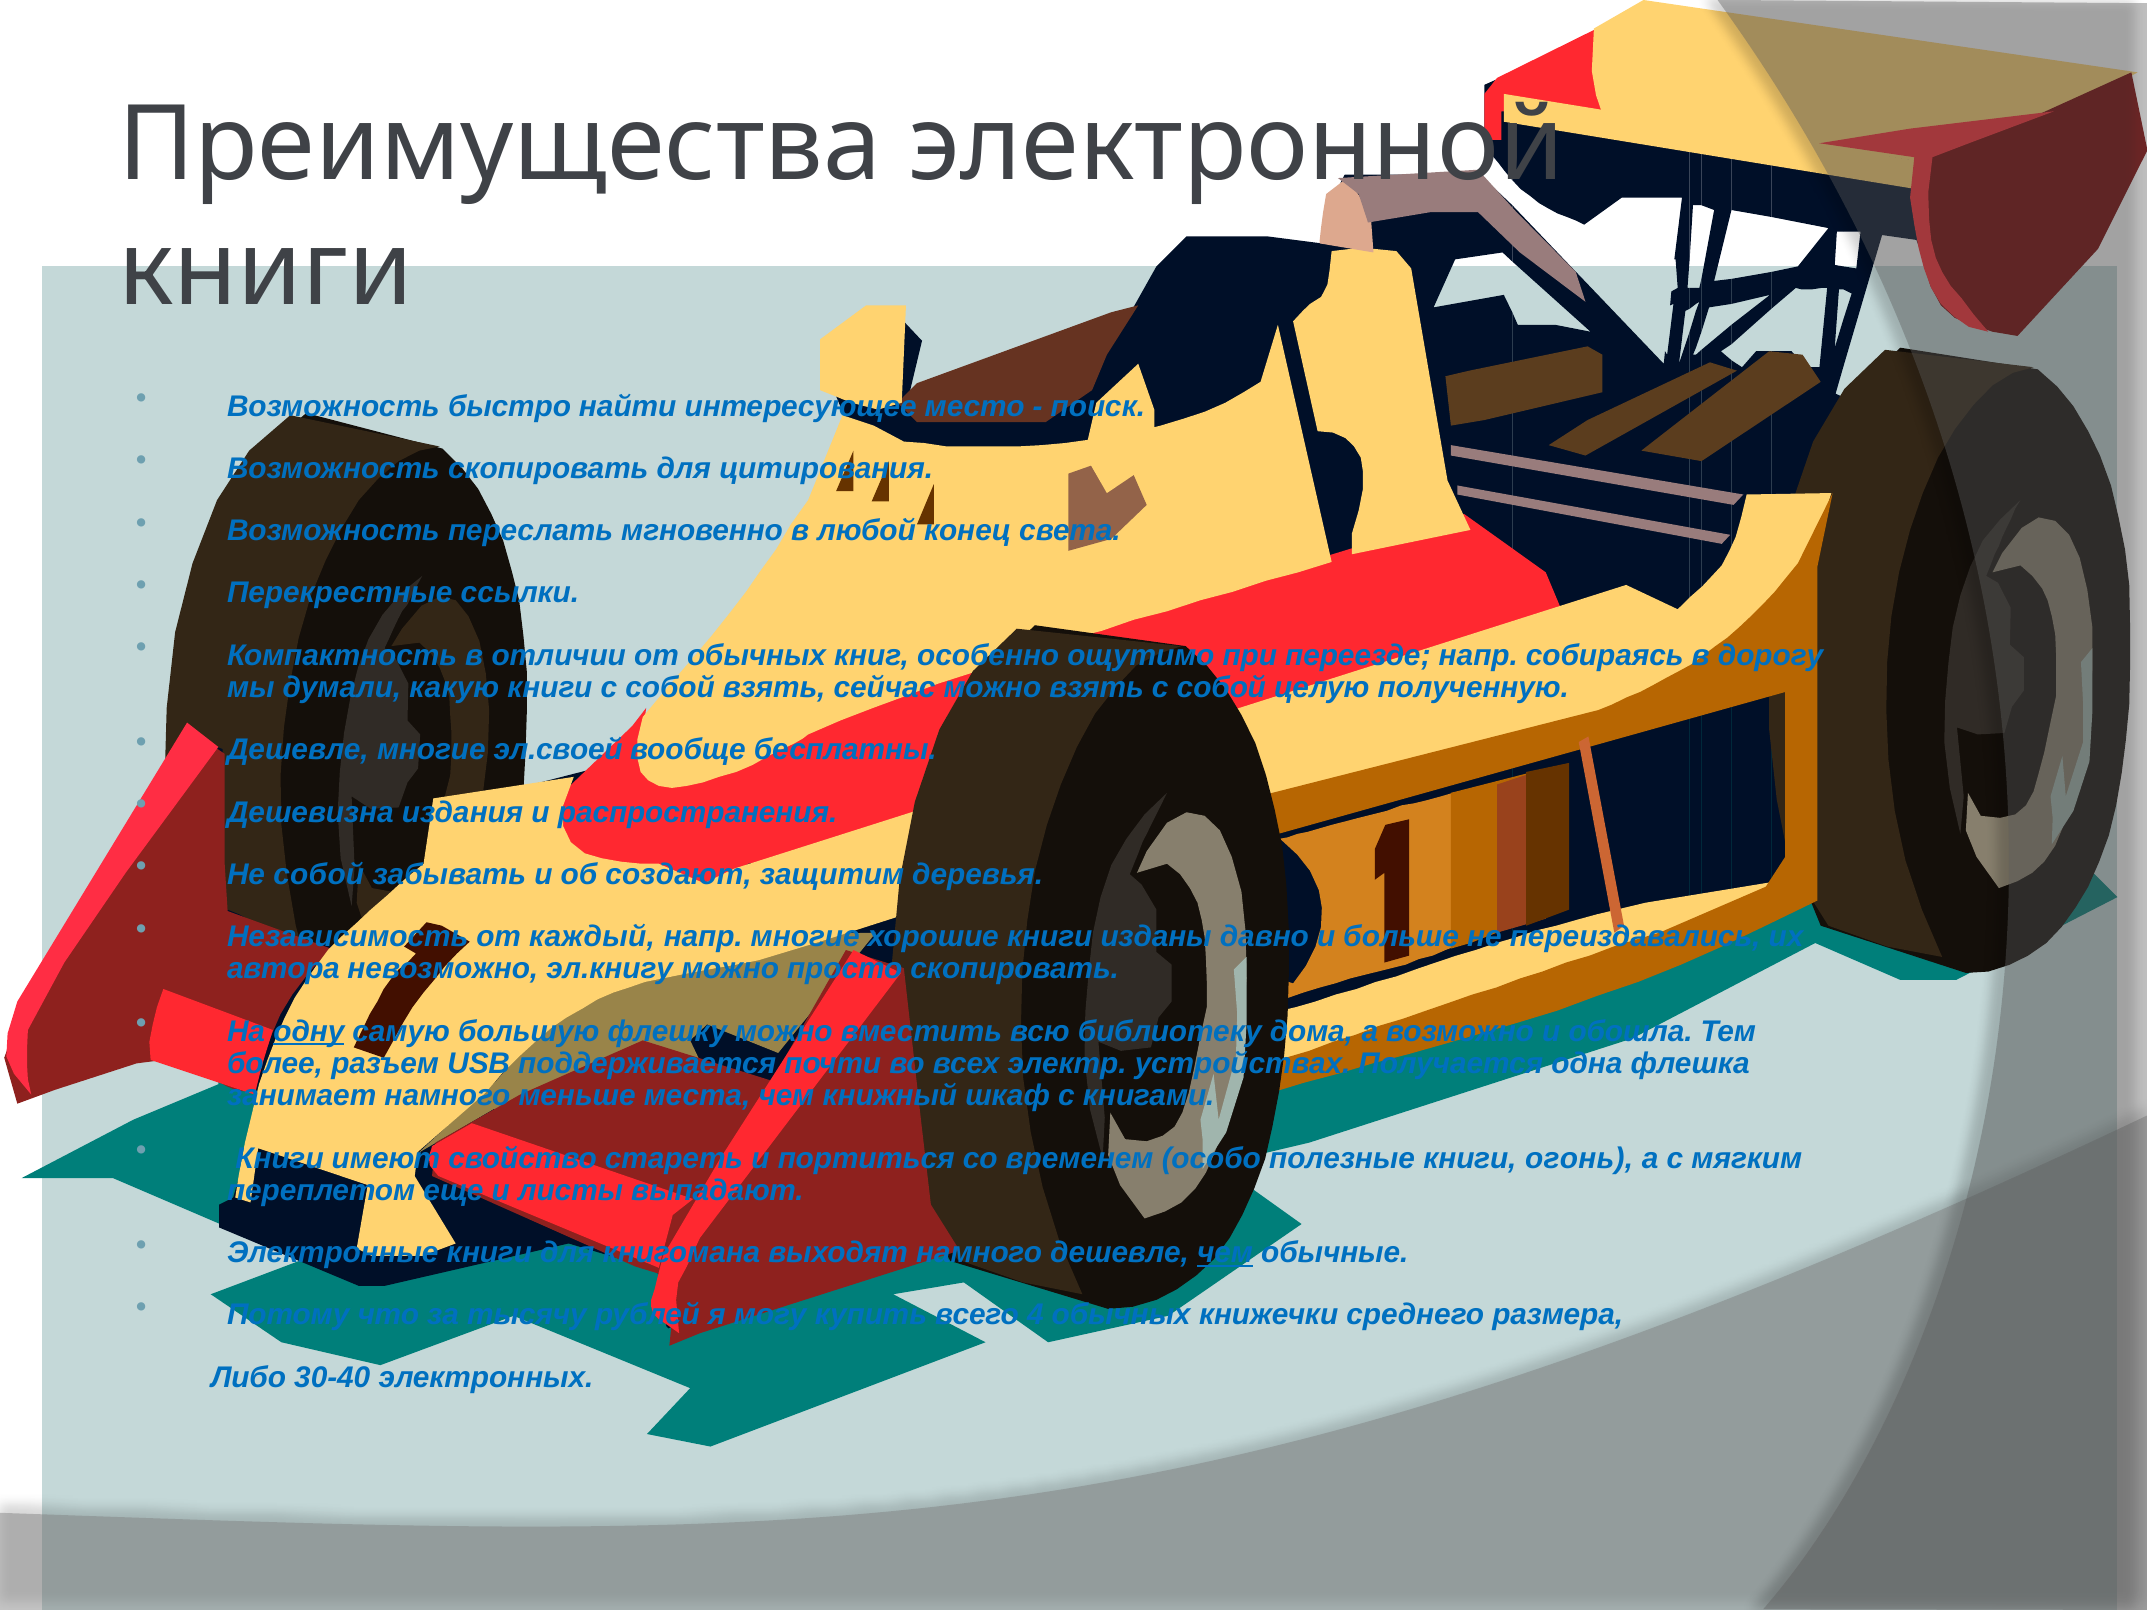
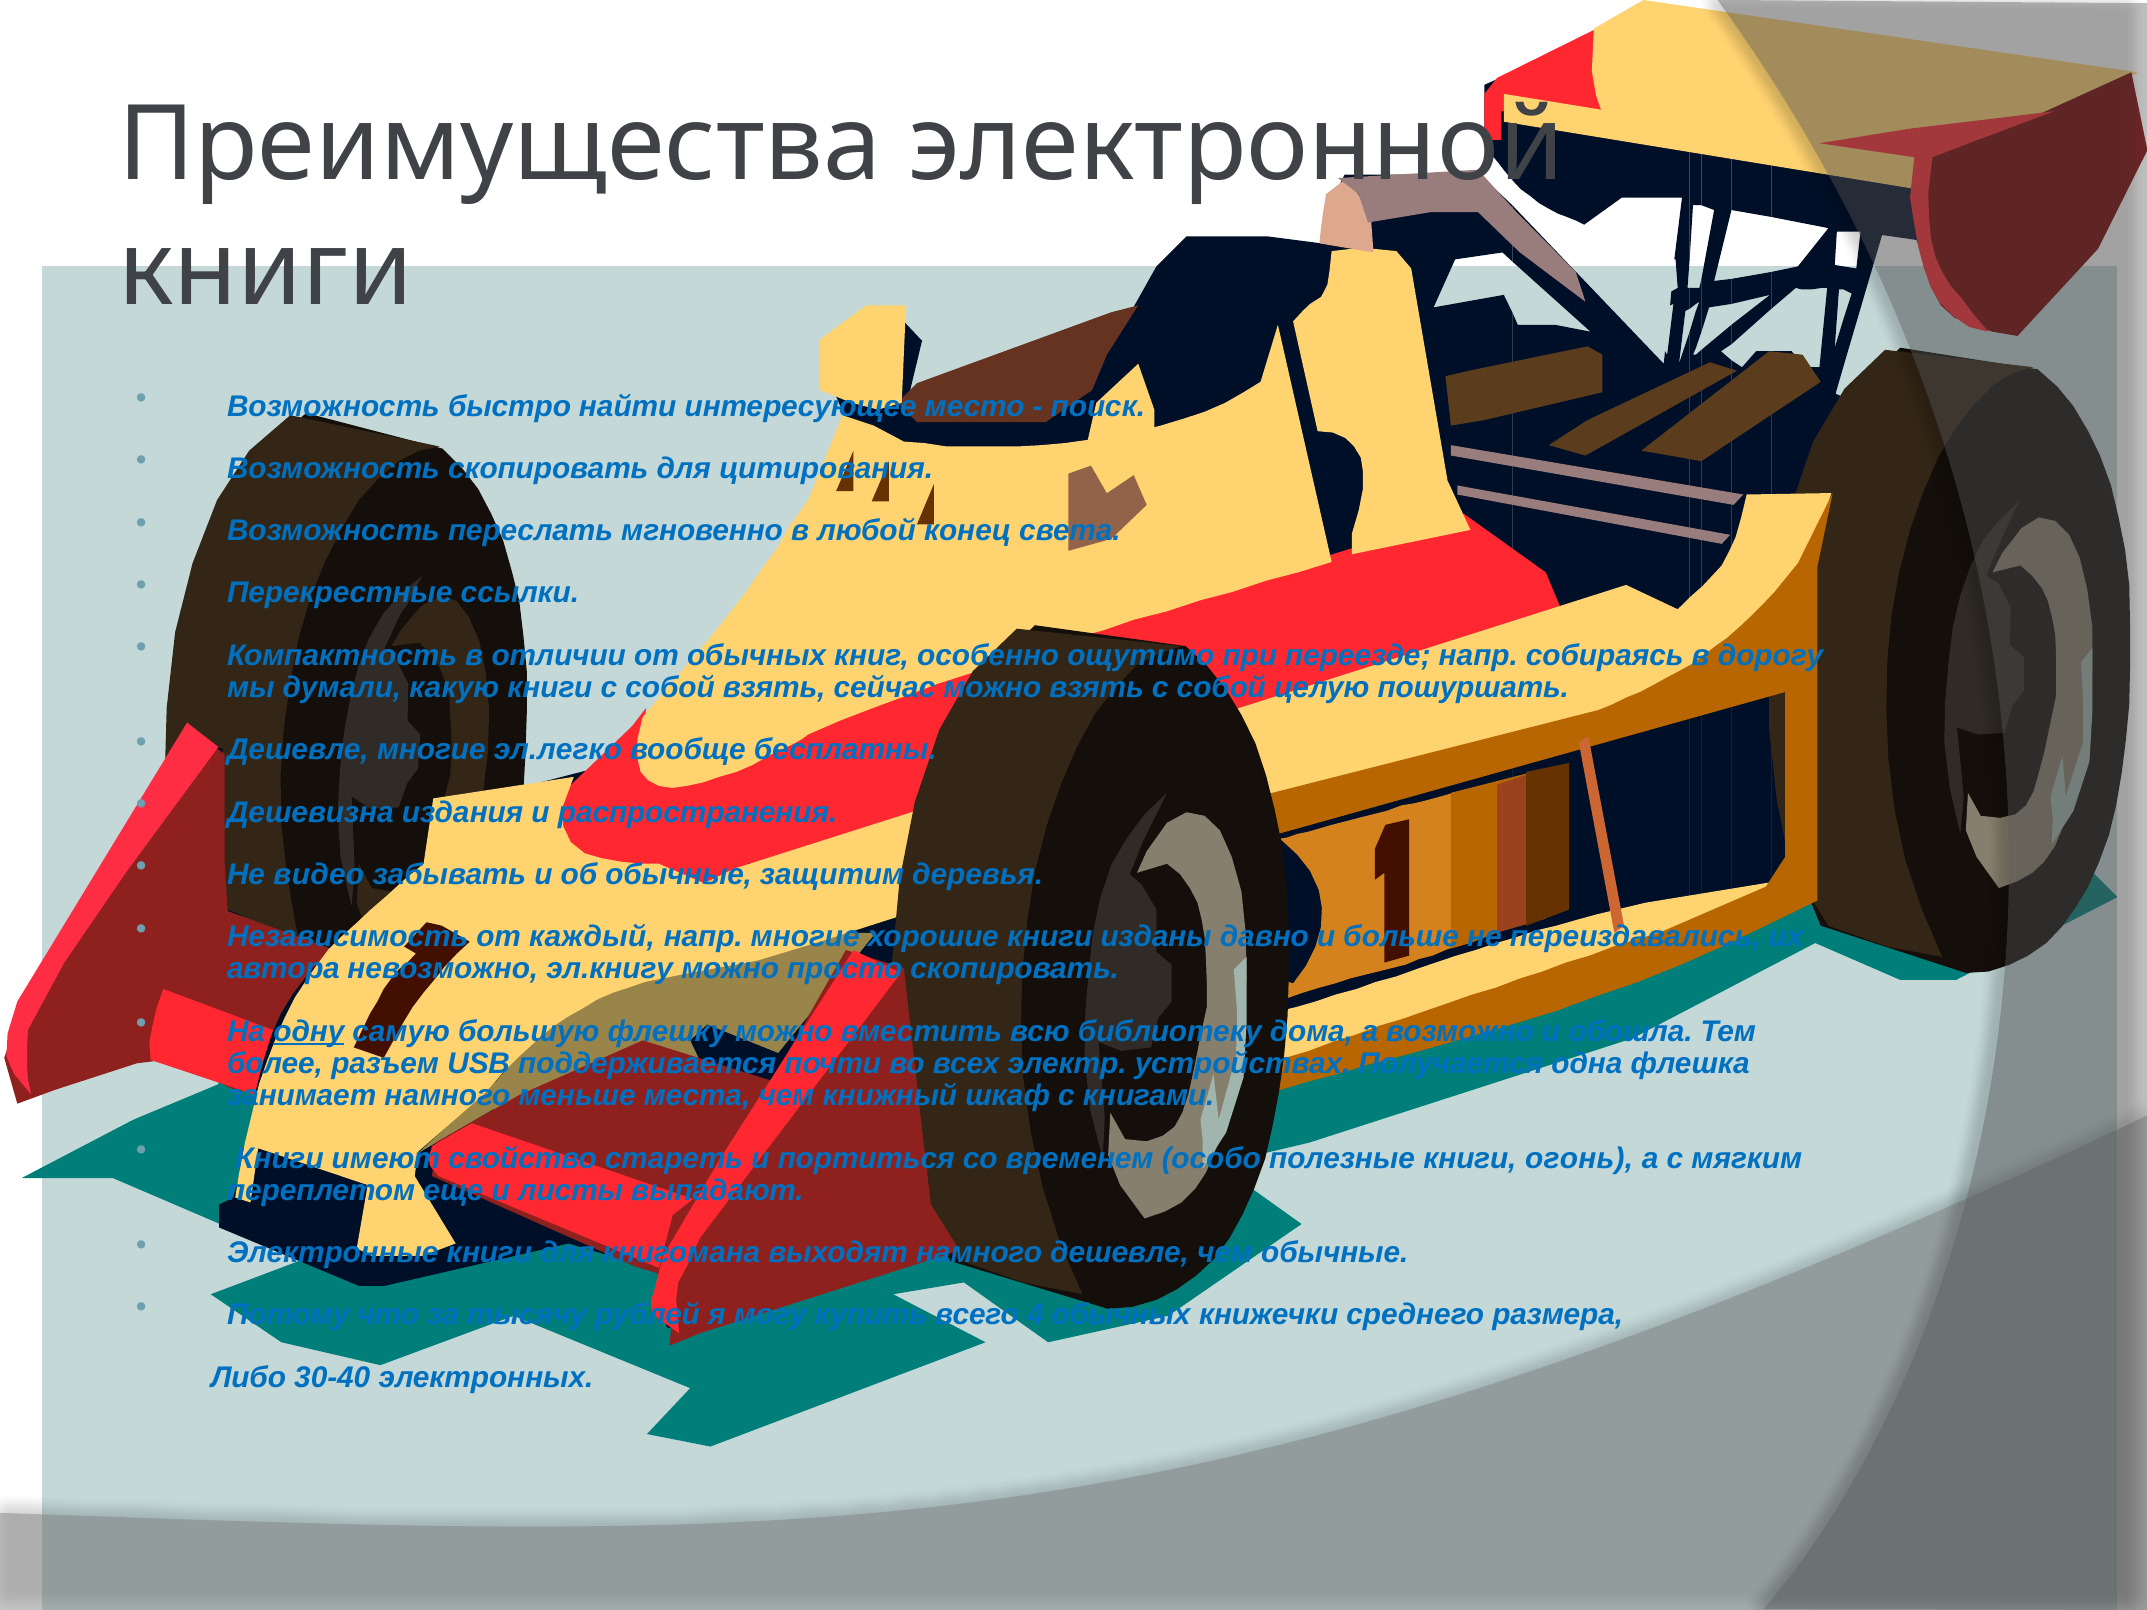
полученную: полученную -> пошуршать (1473, 688)
эл.своей: эл.своей -> эл.легко (558, 750)
Не собой: собой -> видео (319, 875)
об создают: создают -> обычные (679, 875)
чем underline: present -> none (1225, 1253)
